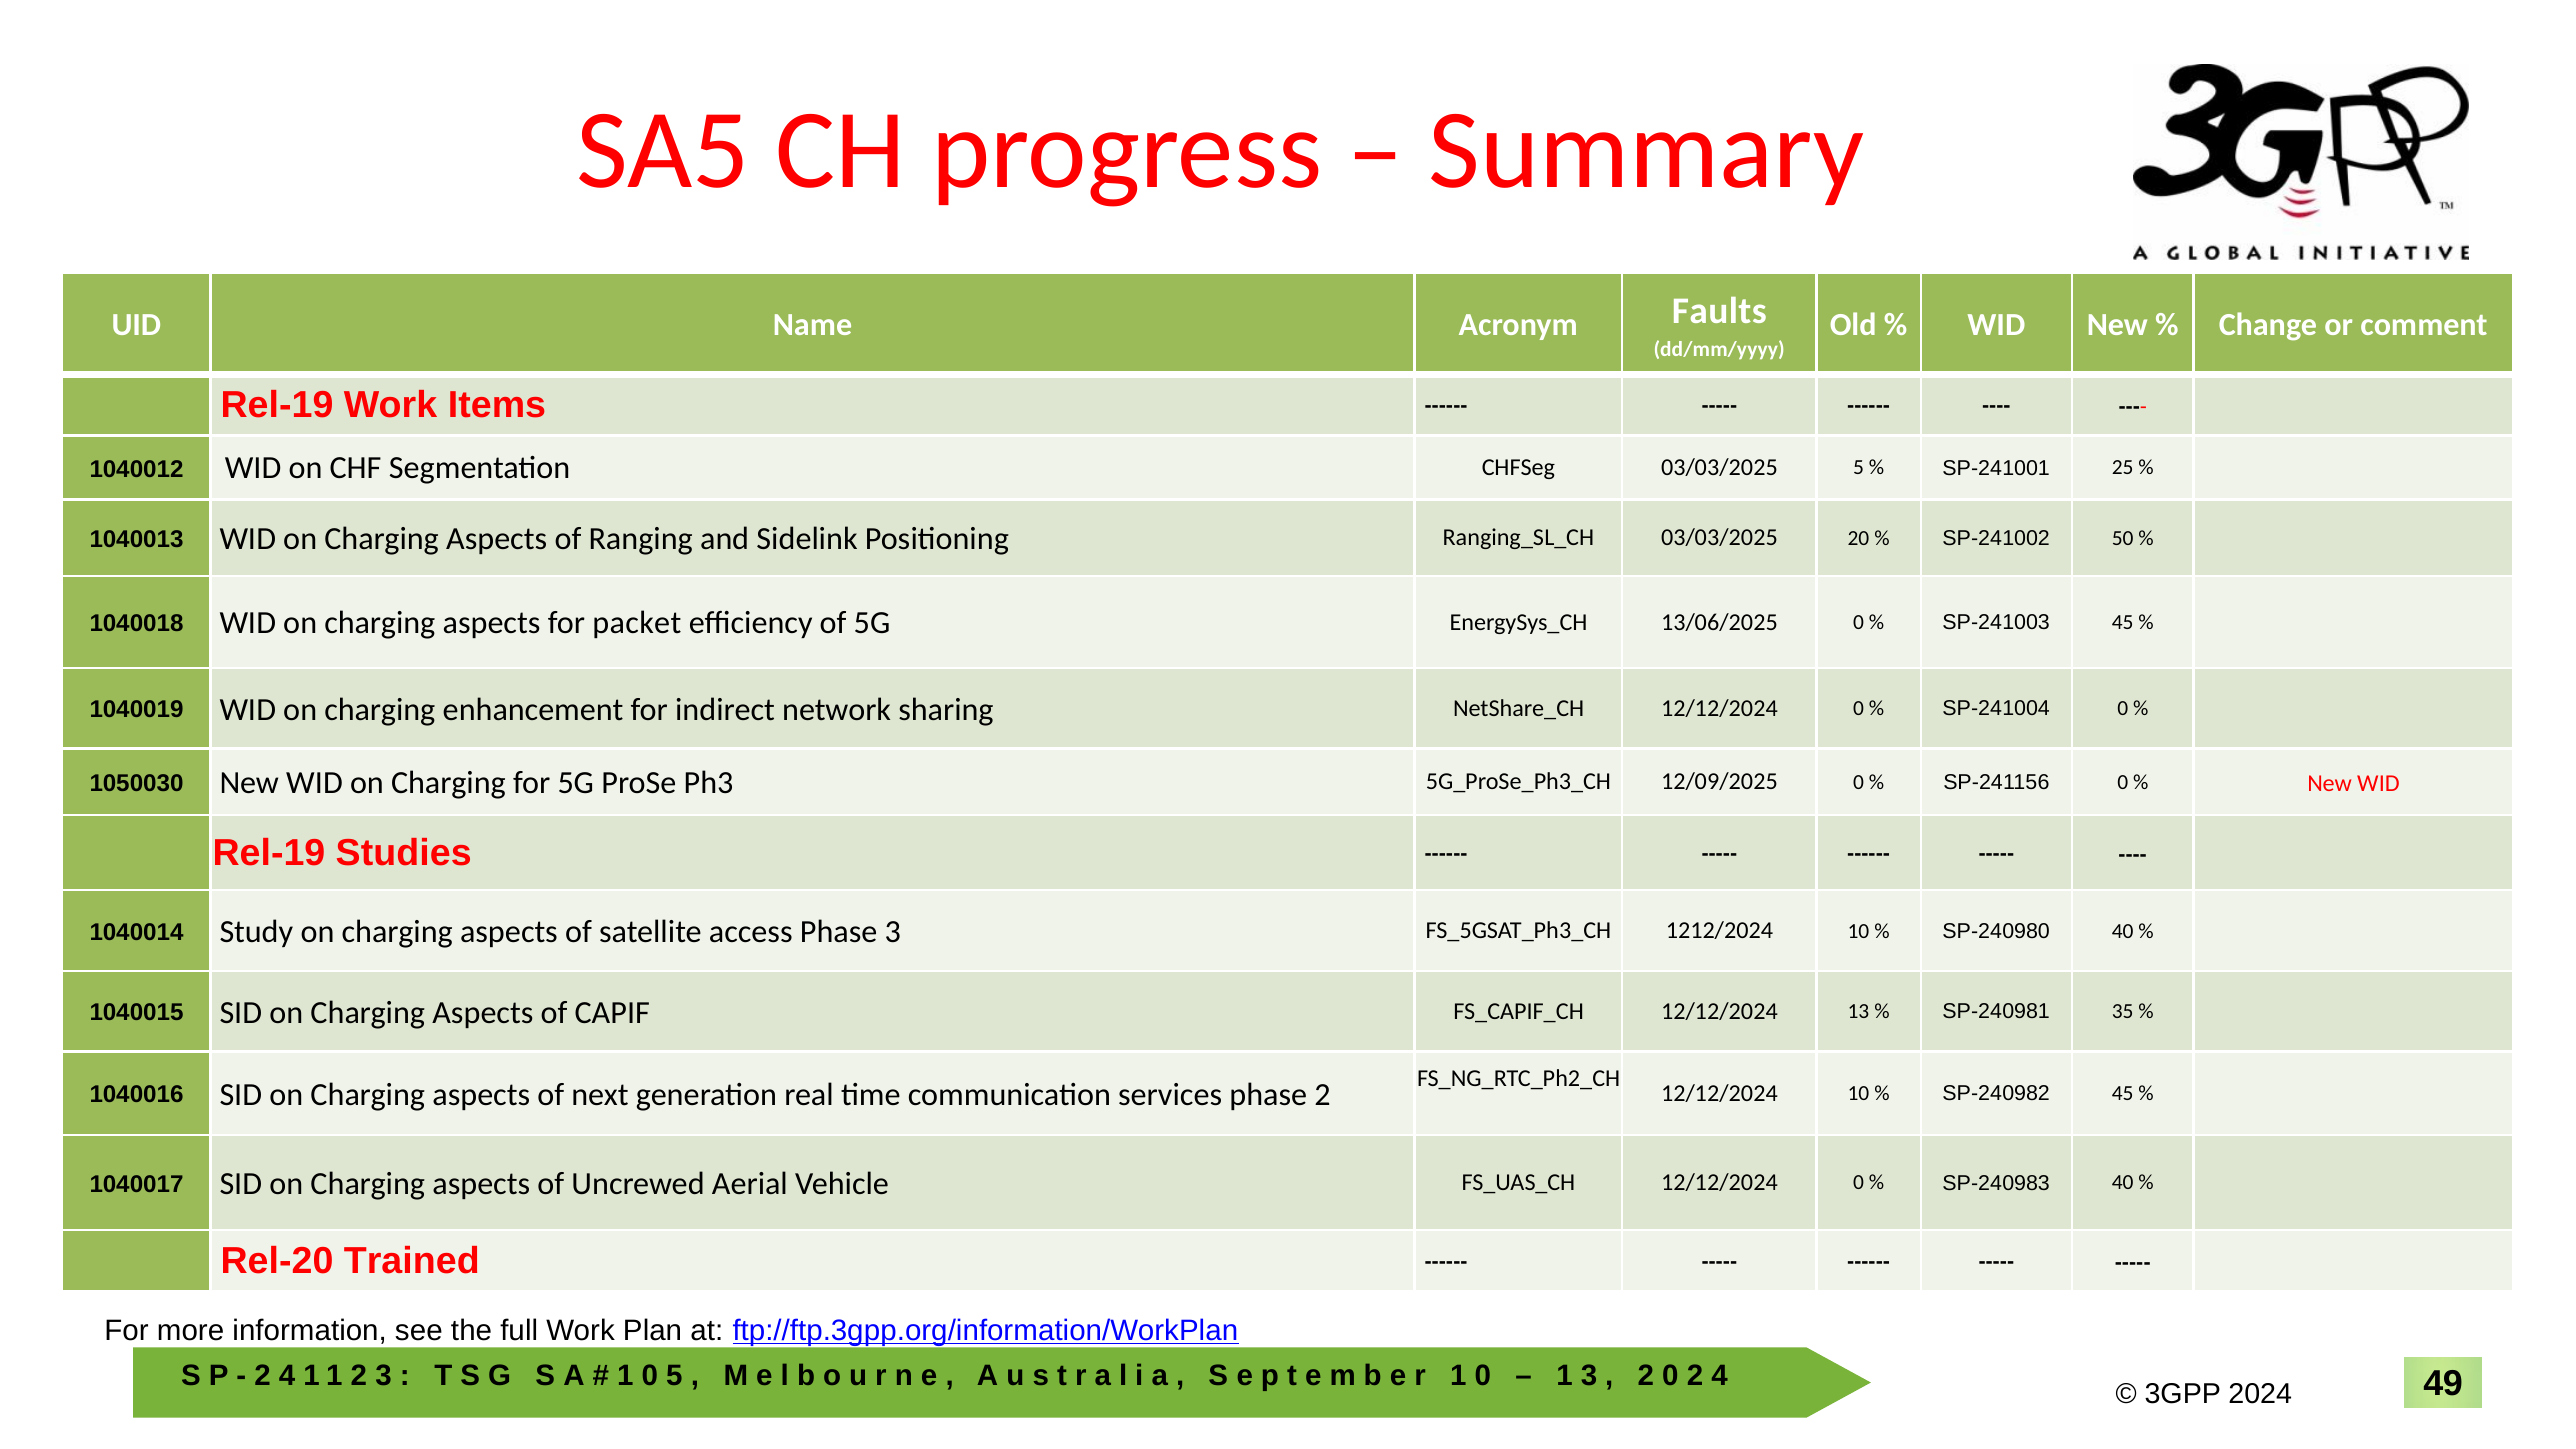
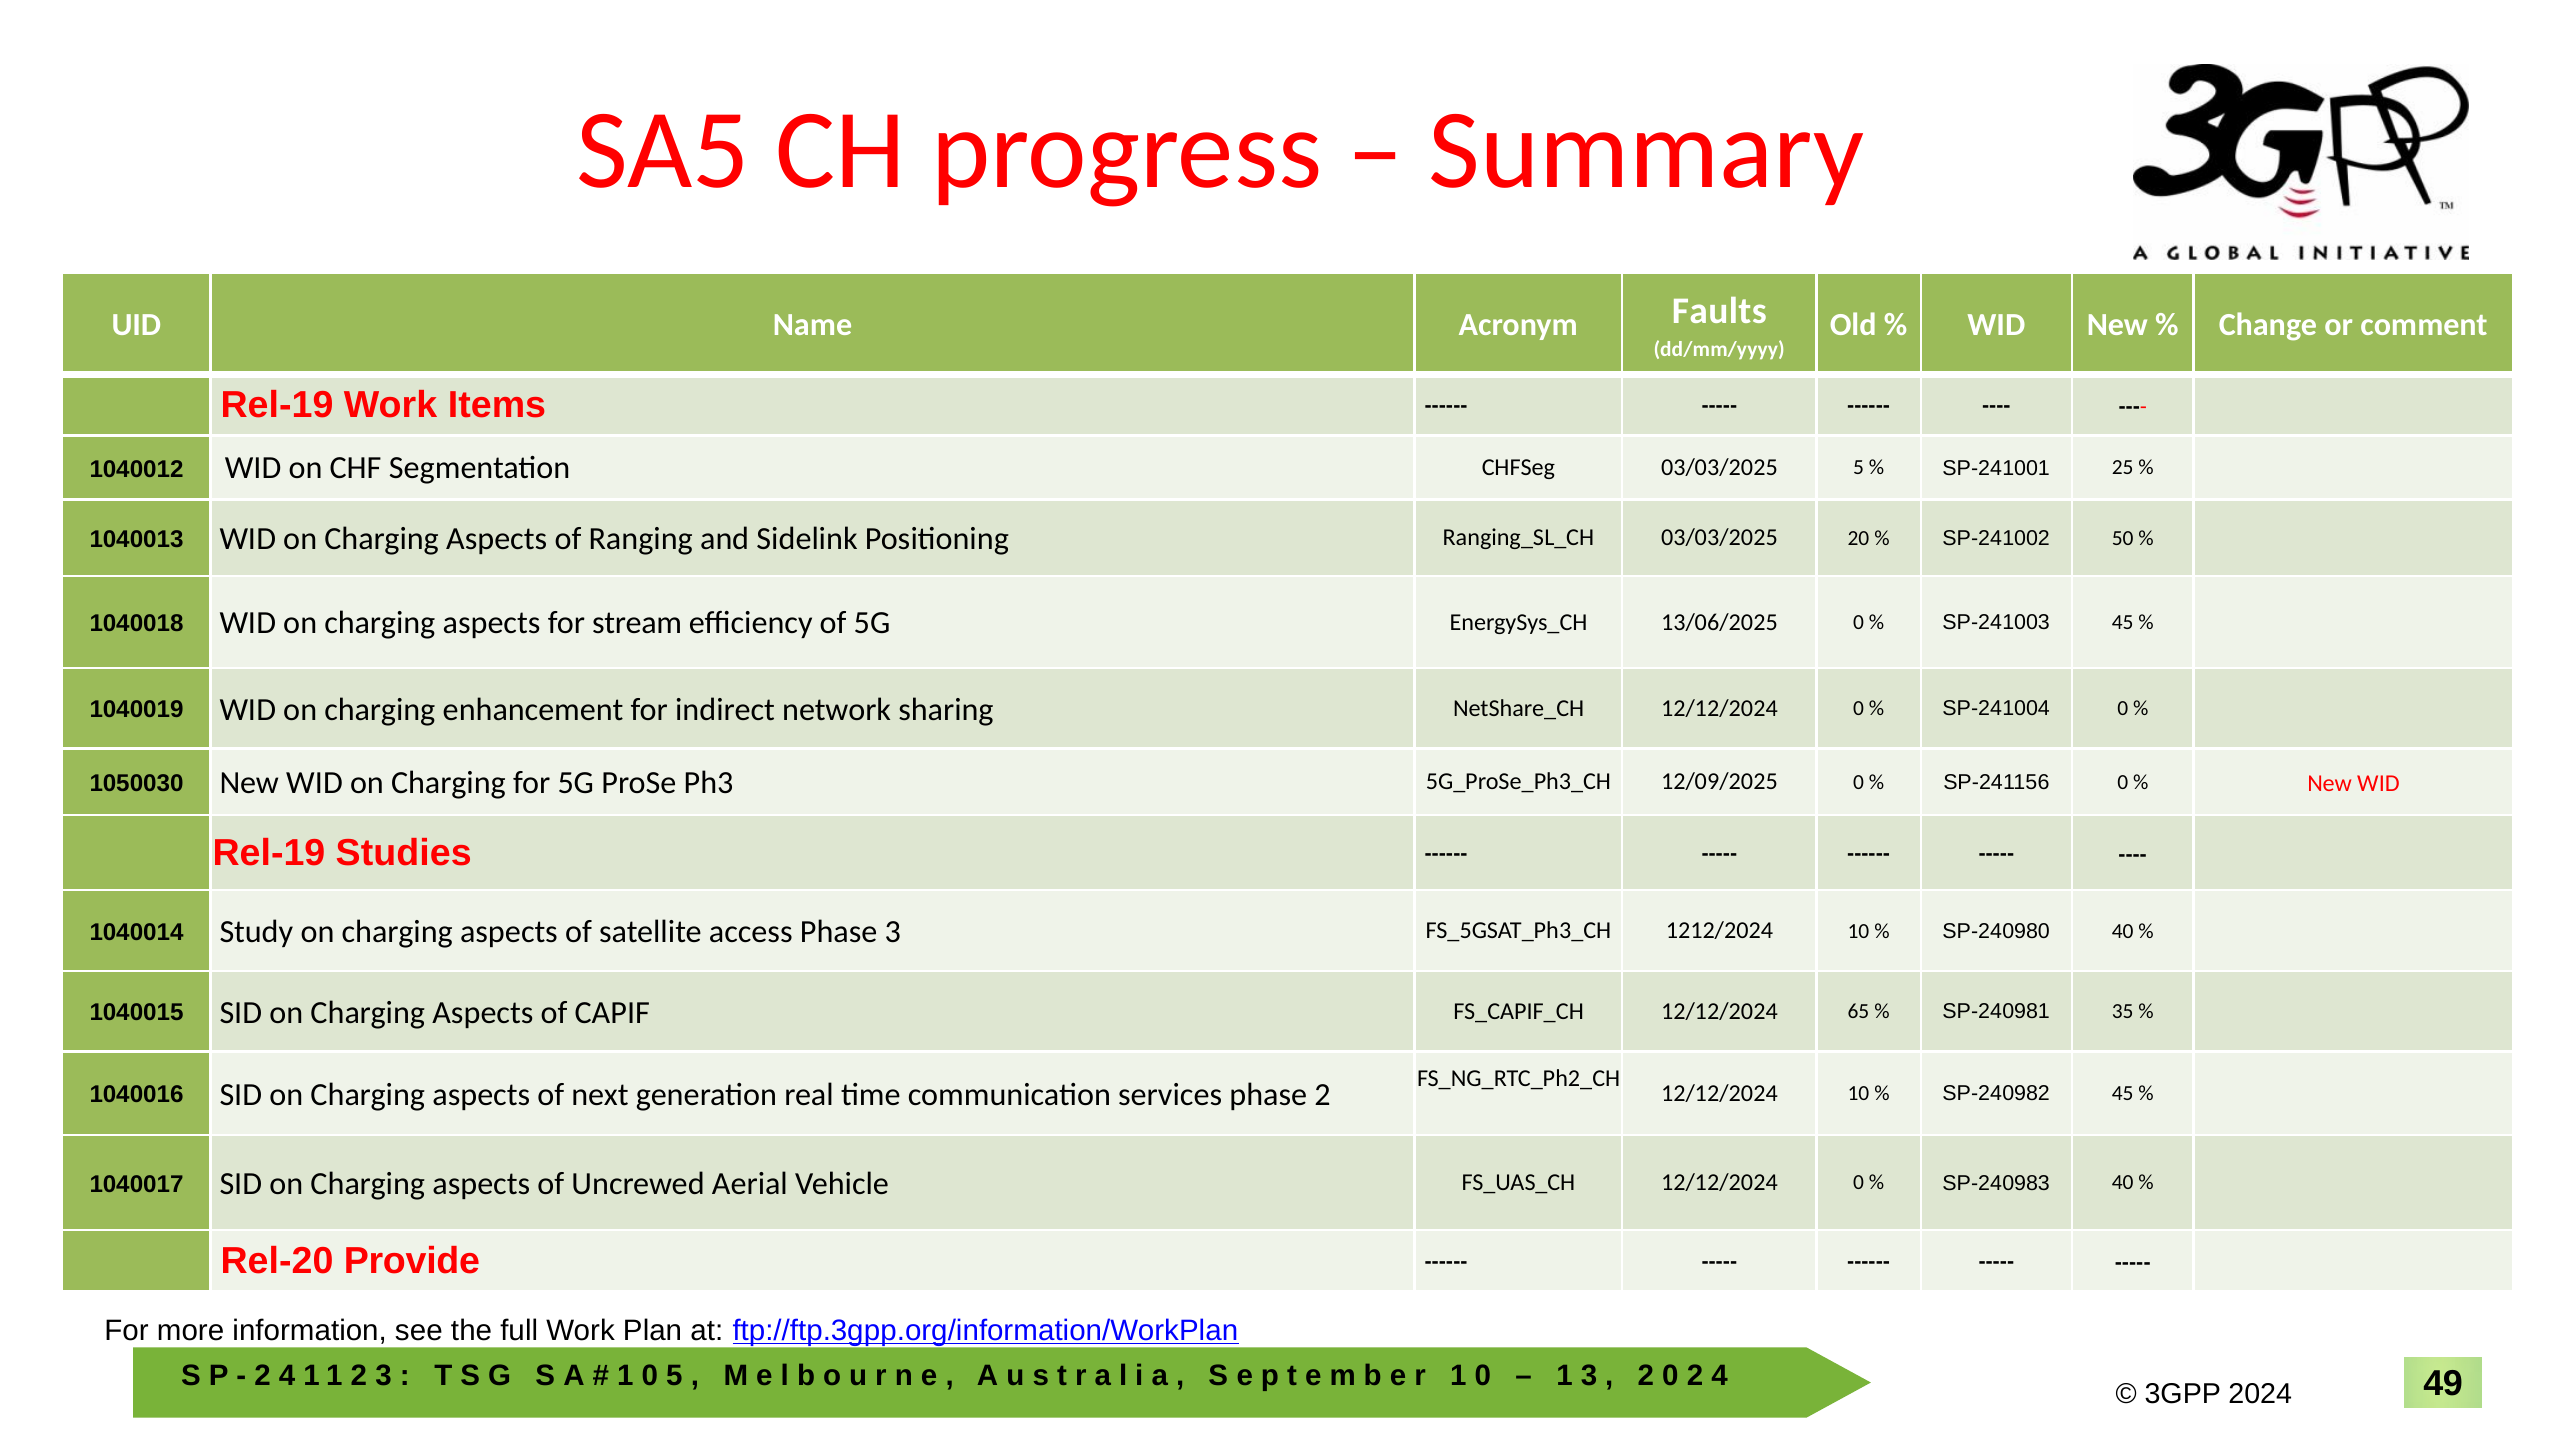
packet: packet -> stream (637, 623)
13: 13 -> 65 (1859, 1012)
Trained: Trained -> Provide (412, 1261)
